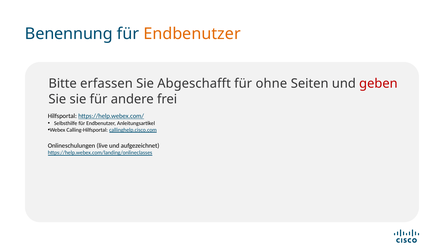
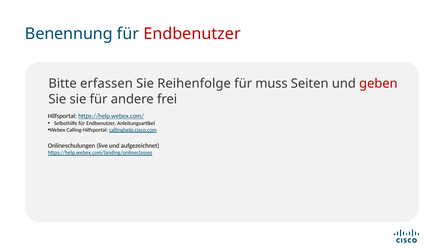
Endbenutzer colour: orange -> red (192, 34)
Abgeschafft: Abgeschafft -> Reihenfolge (194, 84)
ohne: ohne -> muss (271, 84)
